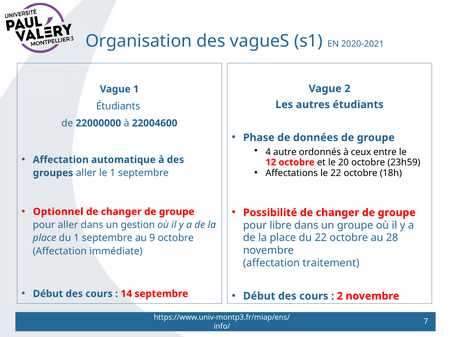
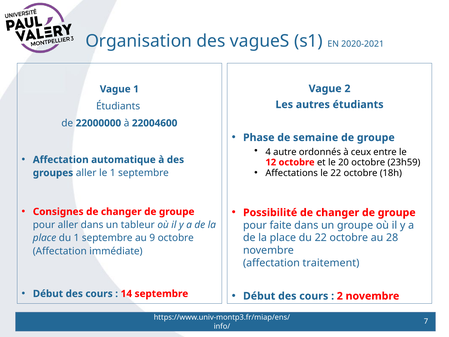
données: données -> semaine (316, 137)
Optionnel: Optionnel -> Consignes (58, 212)
gestion: gestion -> tableur (138, 225)
libre: libre -> faite (281, 225)
